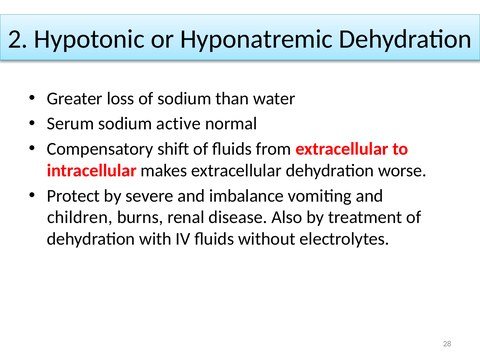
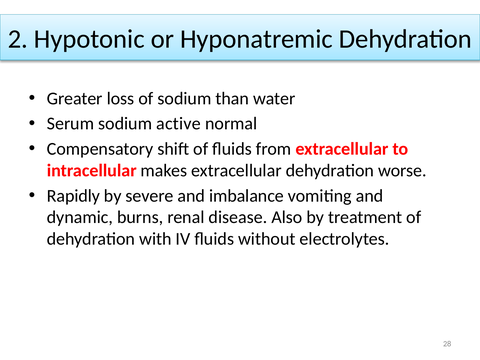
Protect: Protect -> Rapidly (73, 196)
children: children -> dynamic (80, 217)
